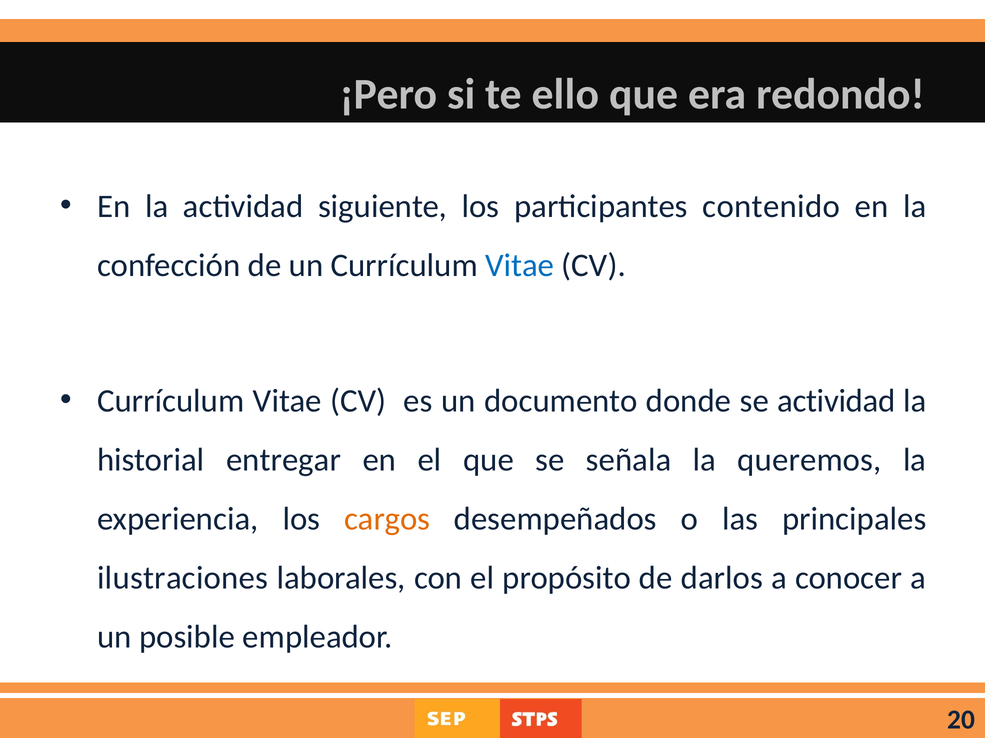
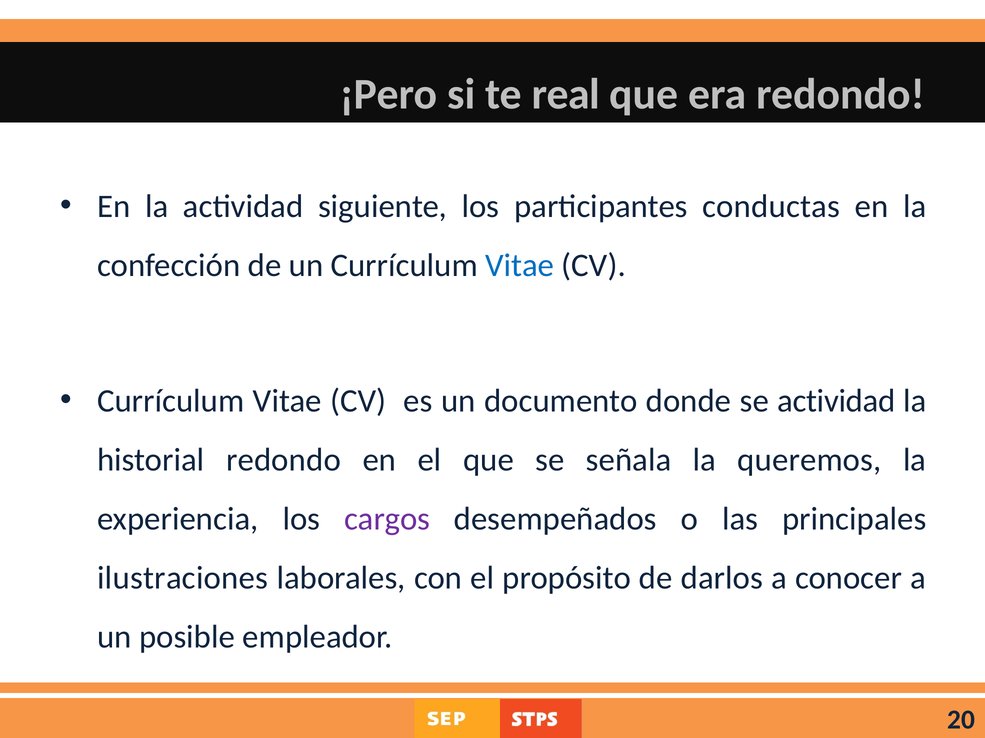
ello: ello -> real (566, 94)
contenido: contenido -> conductas (771, 207)
historial entregar: entregar -> redondo (283, 460)
cargos colour: orange -> purple (387, 520)
